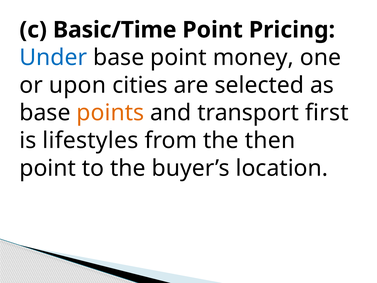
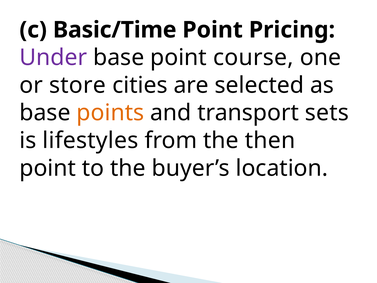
Under colour: blue -> purple (53, 57)
money: money -> course (253, 57)
upon: upon -> store (77, 85)
first: first -> sets (327, 113)
